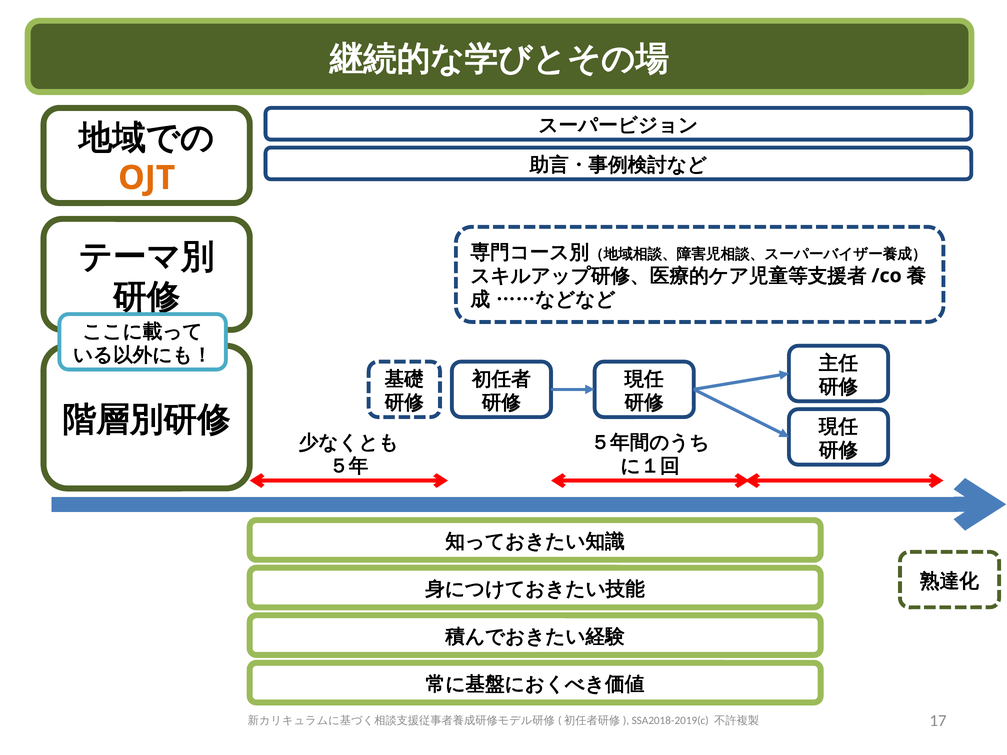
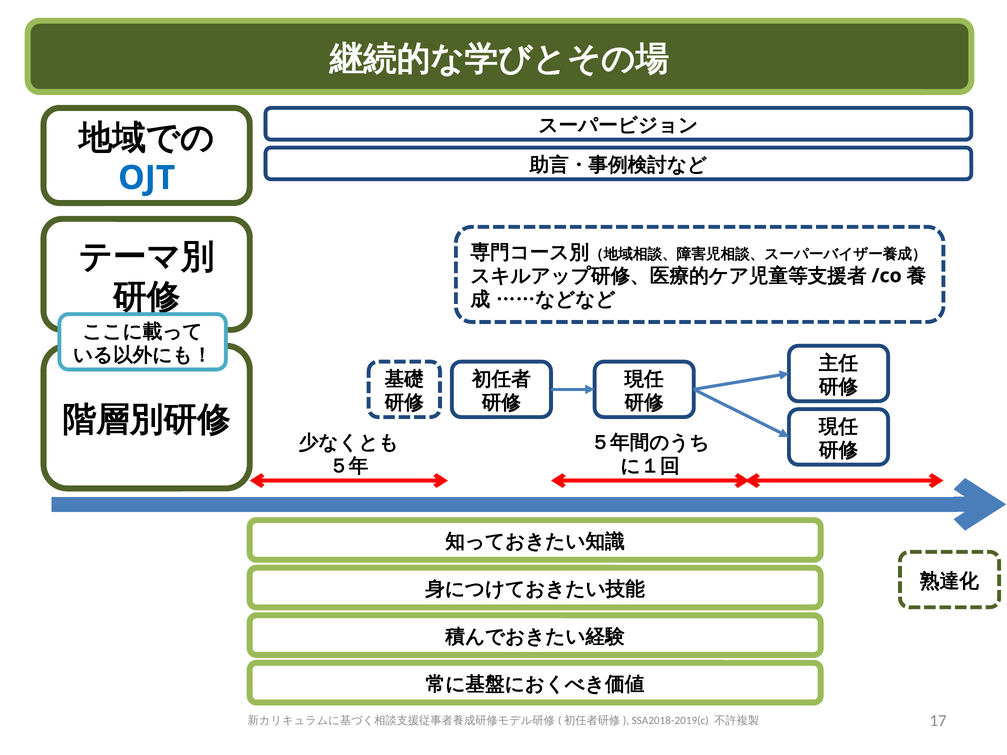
OJT colour: orange -> blue (147, 178)
